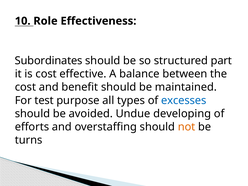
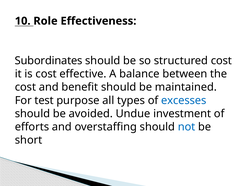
structured part: part -> cost (221, 61)
developing: developing -> investment (182, 114)
not colour: orange -> blue (187, 127)
turns: turns -> short (29, 140)
